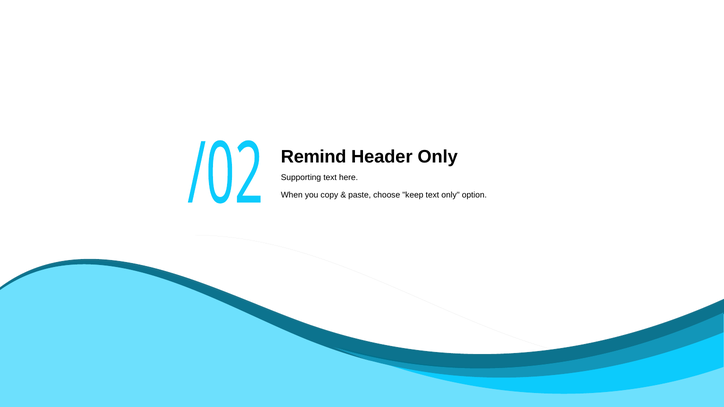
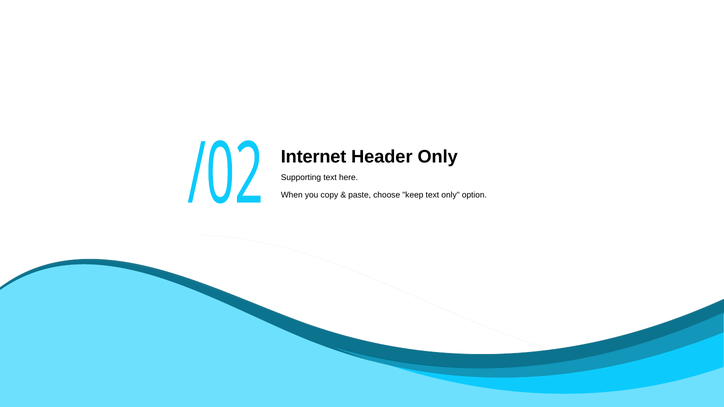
Remind: Remind -> Internet (314, 157)
